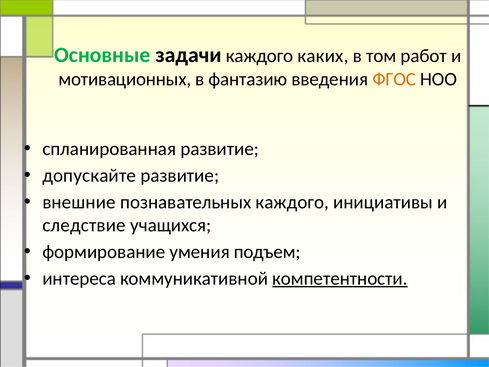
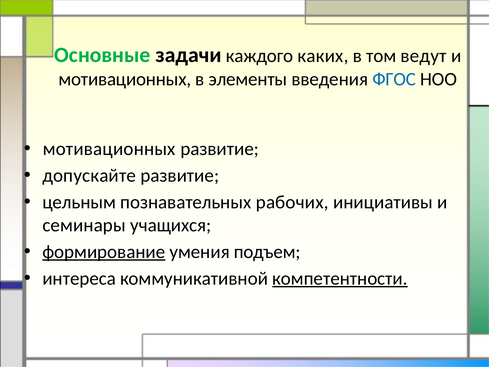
работ: работ -> ведут (424, 56)
фантазию: фантазию -> элементы (248, 79)
ФГОС colour: orange -> blue (394, 79)
спланированная: спланированная -> мотивационных (109, 149)
внешние: внешние -> цельным (79, 202)
познавательных каждого: каждого -> рабочих (292, 202)
следствие: следствие -> семинары (84, 225)
формирование underline: none -> present (104, 252)
